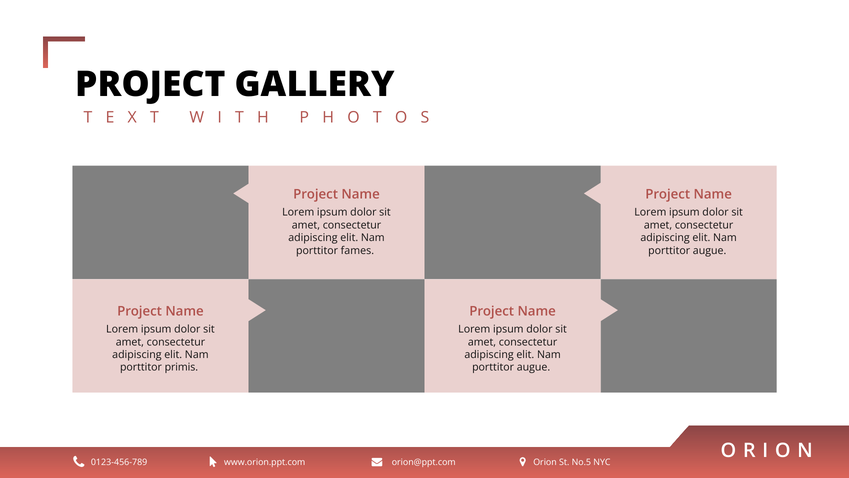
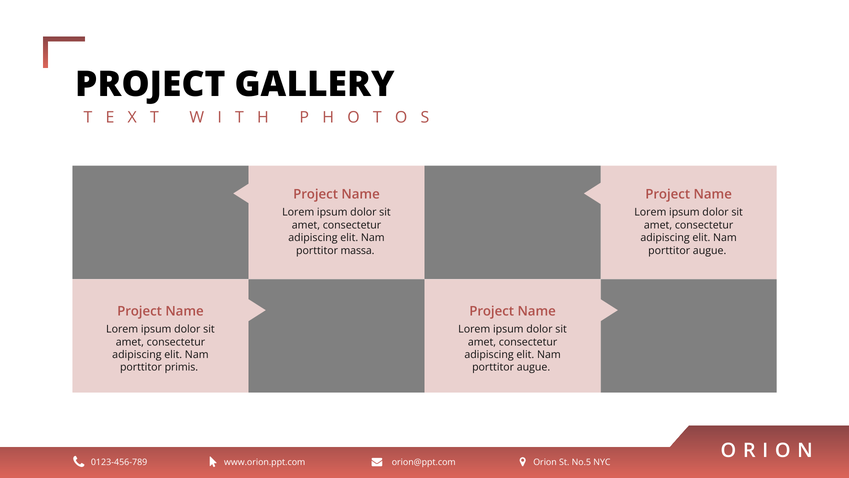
fames: fames -> massa (358, 250)
